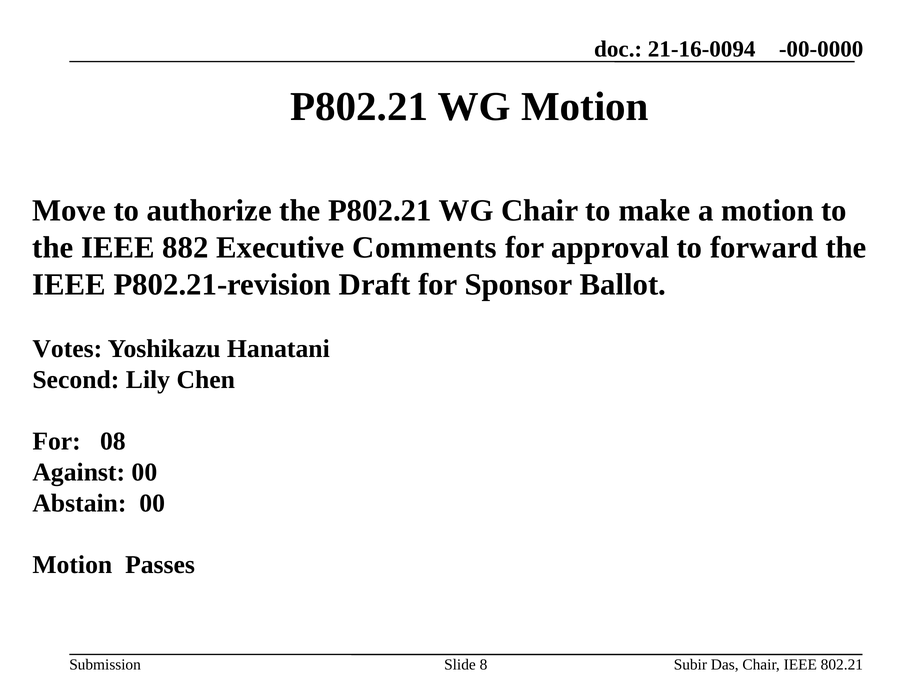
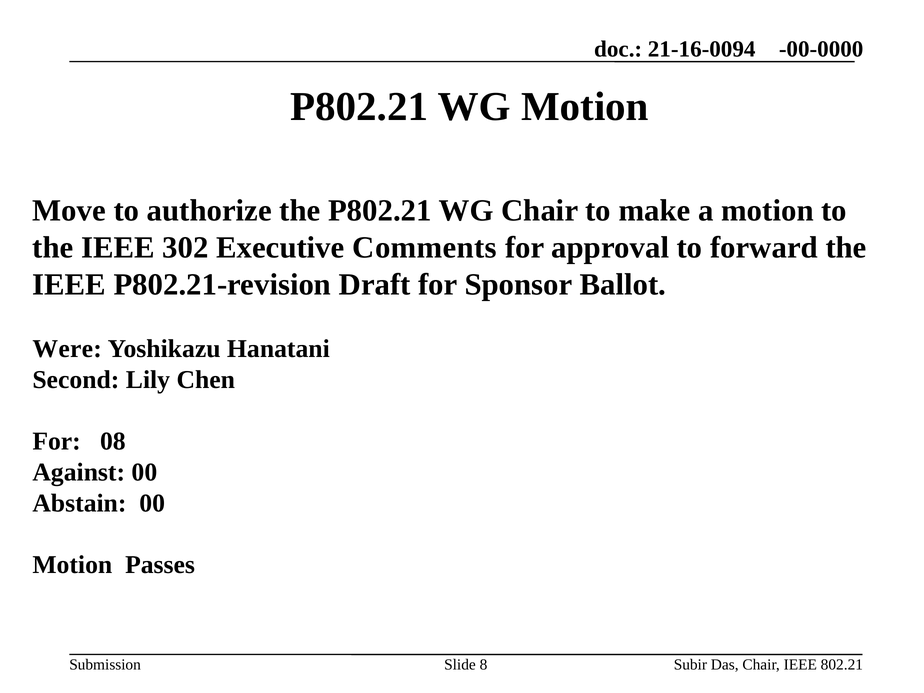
882: 882 -> 302 (185, 248)
Votes: Votes -> Were (67, 349)
